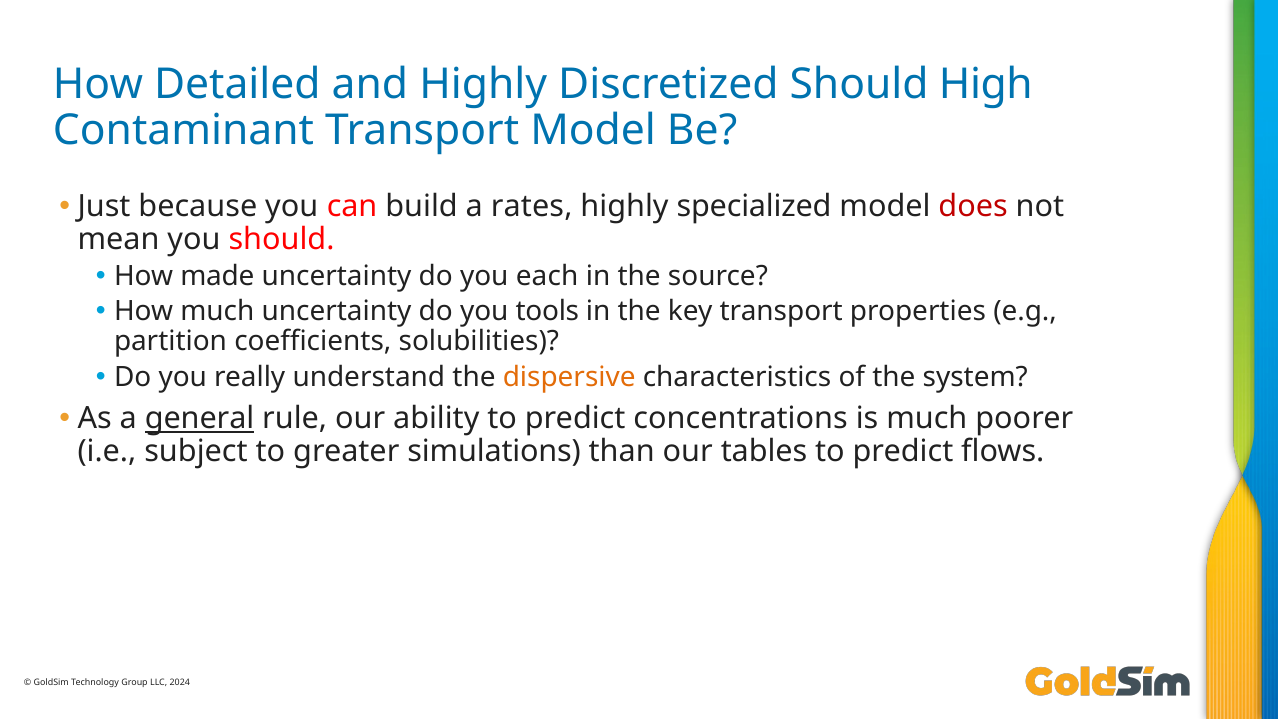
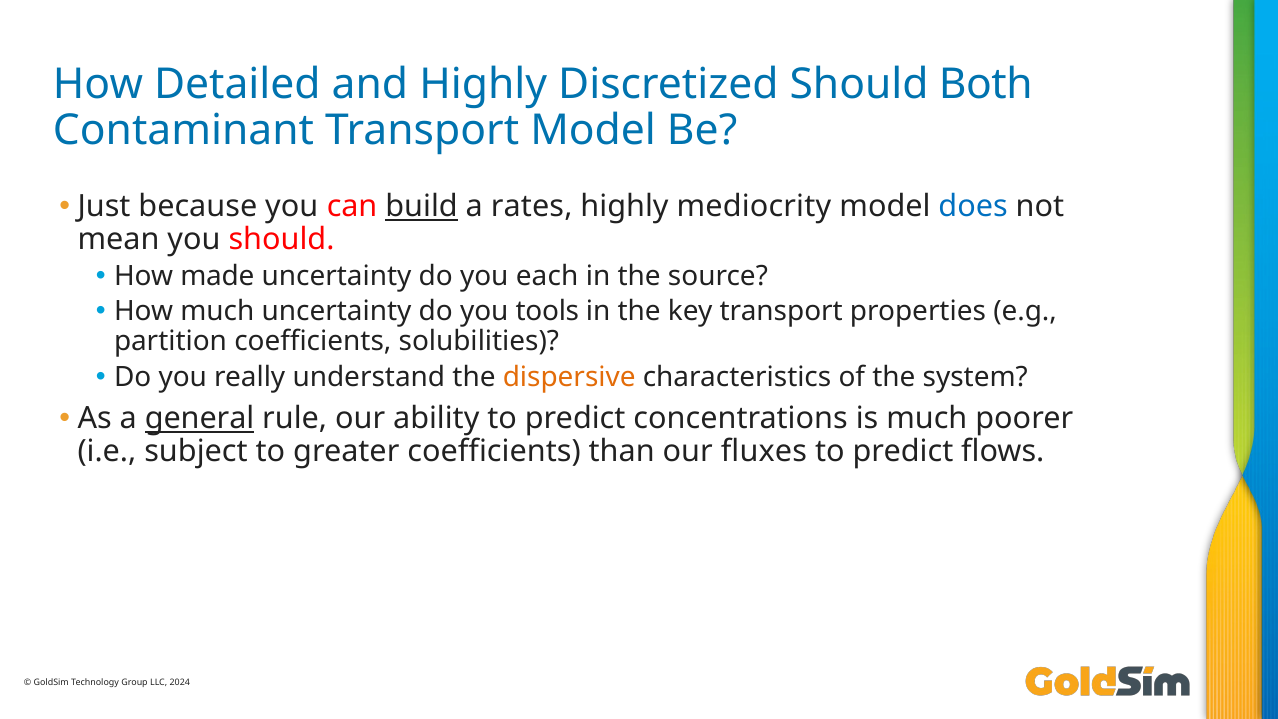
High: High -> Both (986, 84)
build underline: none -> present (422, 207)
specialized: specialized -> mediocrity (754, 207)
does colour: red -> blue (973, 207)
greater simulations: simulations -> coefficients (494, 452)
tables: tables -> fluxes (764, 452)
